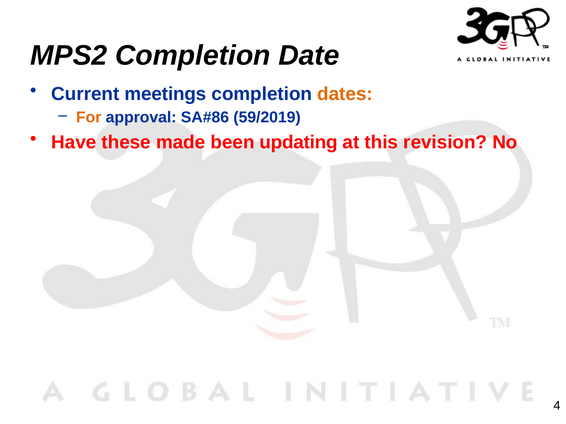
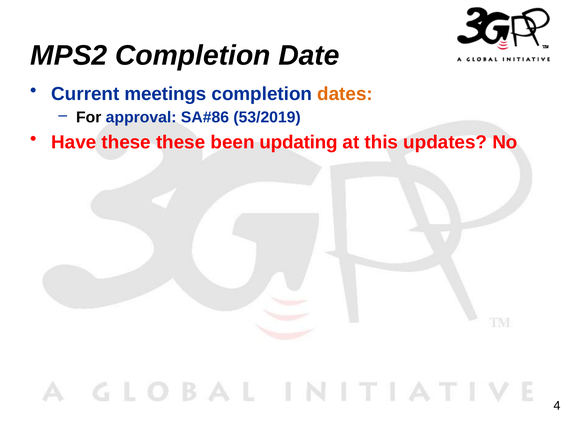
For colour: orange -> black (89, 118)
59/2019: 59/2019 -> 53/2019 (267, 118)
these made: made -> these (181, 142)
revision: revision -> updates (445, 142)
